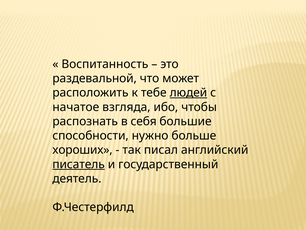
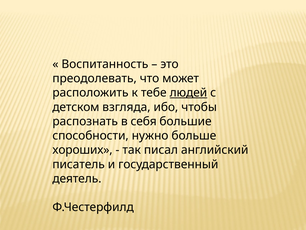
раздевальной: раздевальной -> преодолевать (95, 78)
начатое: начатое -> детском (76, 107)
писатель underline: present -> none (79, 164)
